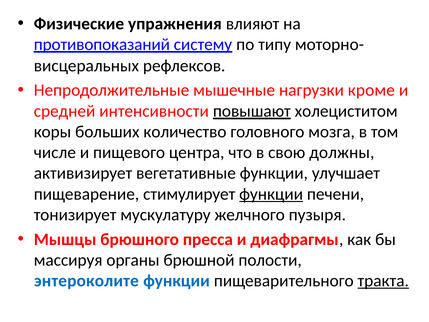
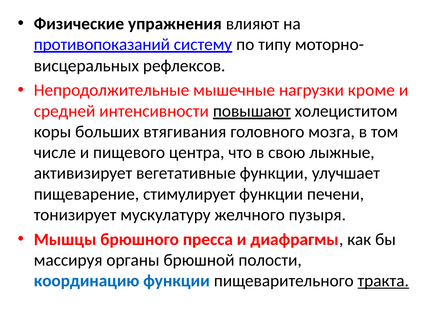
количество: количество -> втягивания (185, 132)
должны: должны -> лыжные (342, 152)
функции underline: present -> none (271, 194)
энтероколите: энтероколите -> координацию (87, 281)
